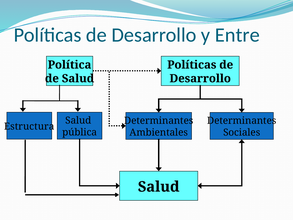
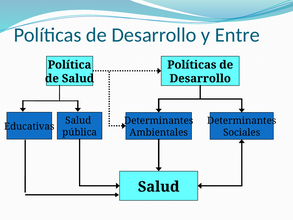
Estructura: Estructura -> Educativas (29, 126)
